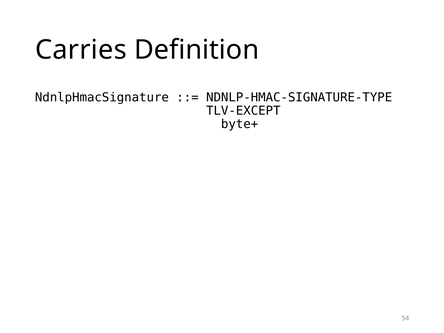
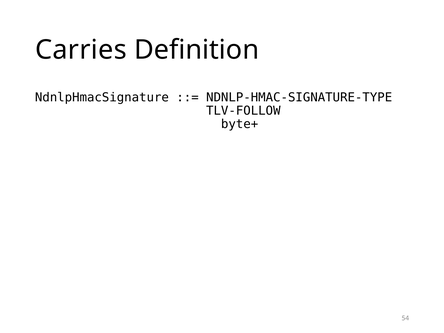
TLV-EXCEPT: TLV-EXCEPT -> TLV-FOLLOW (243, 111)
